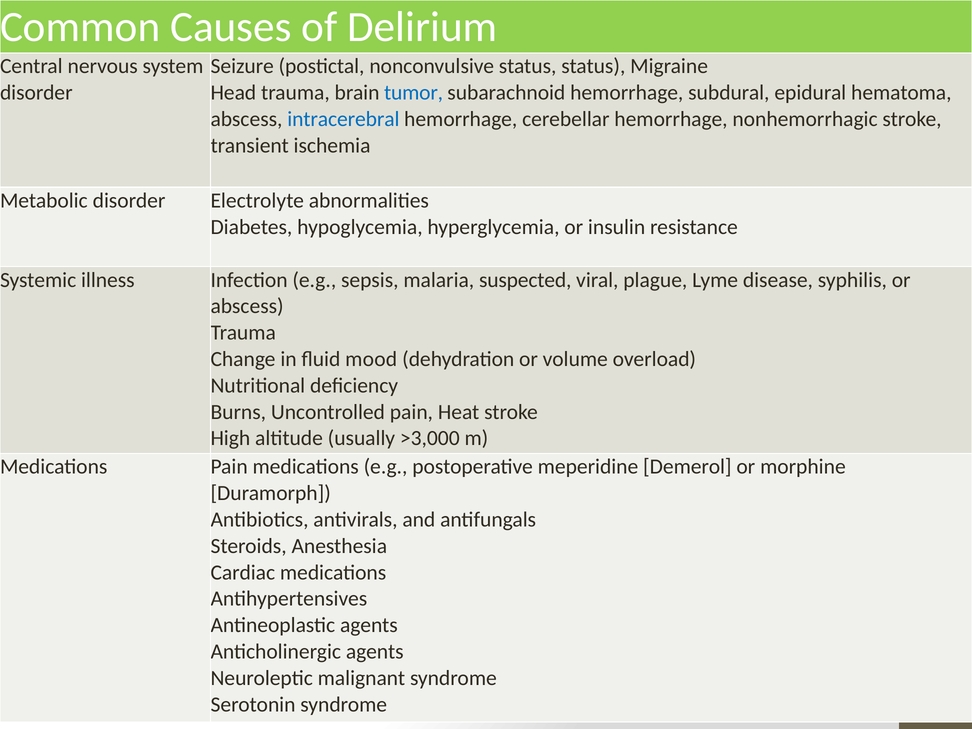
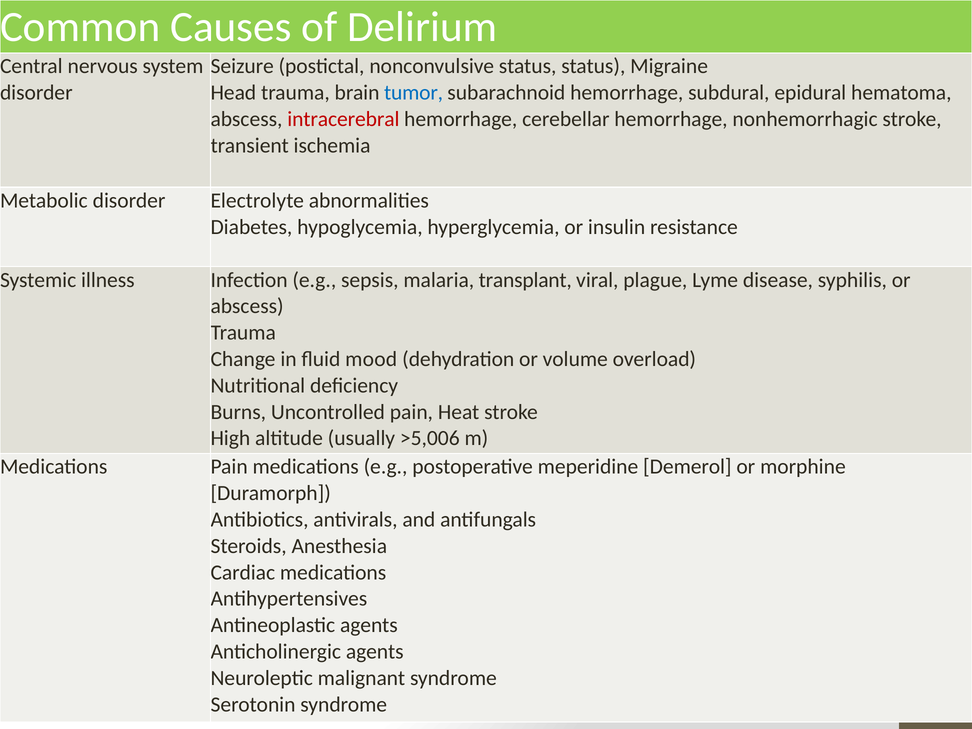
intracerebral colour: blue -> red (343, 119)
suspected: suspected -> transplant (525, 280)
>3,000: >3,000 -> >5,006 (430, 438)
